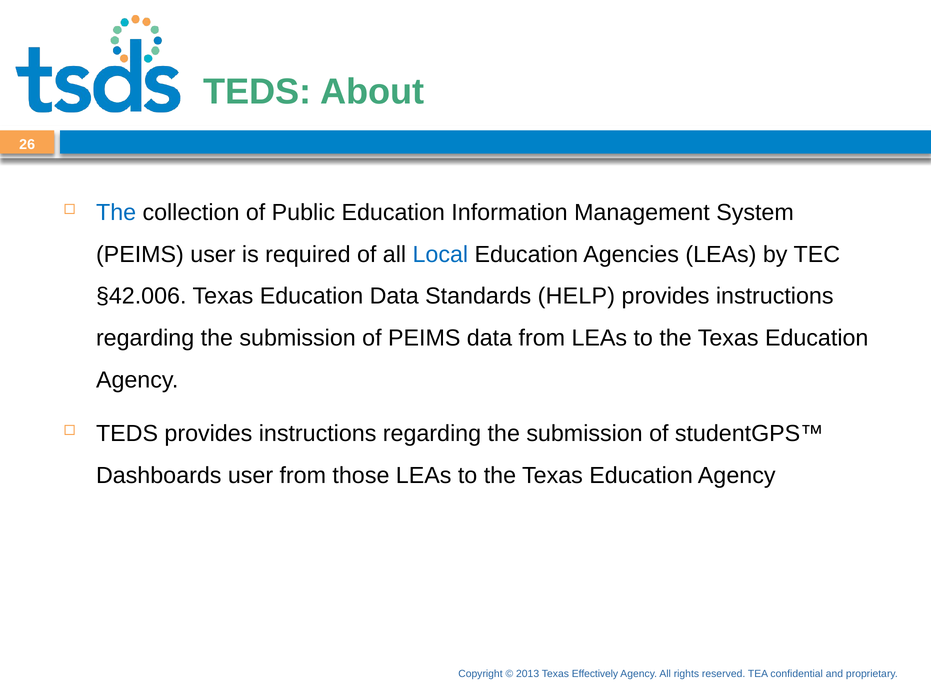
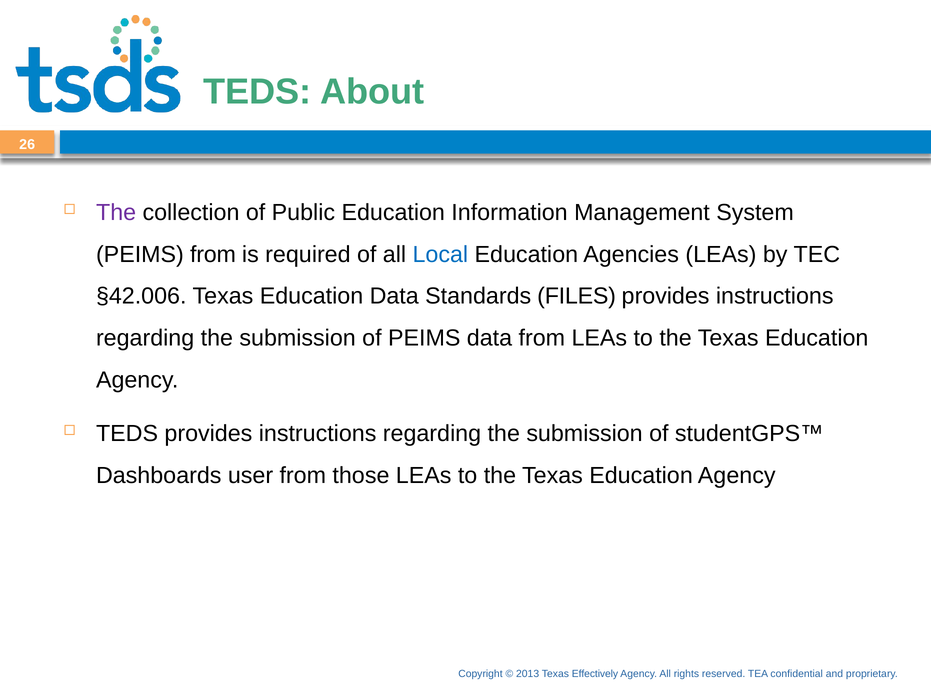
The colour: blue -> purple (116, 213)
PEIMS user: user -> from (213, 254)
HELP: HELP -> FILES (577, 296)
